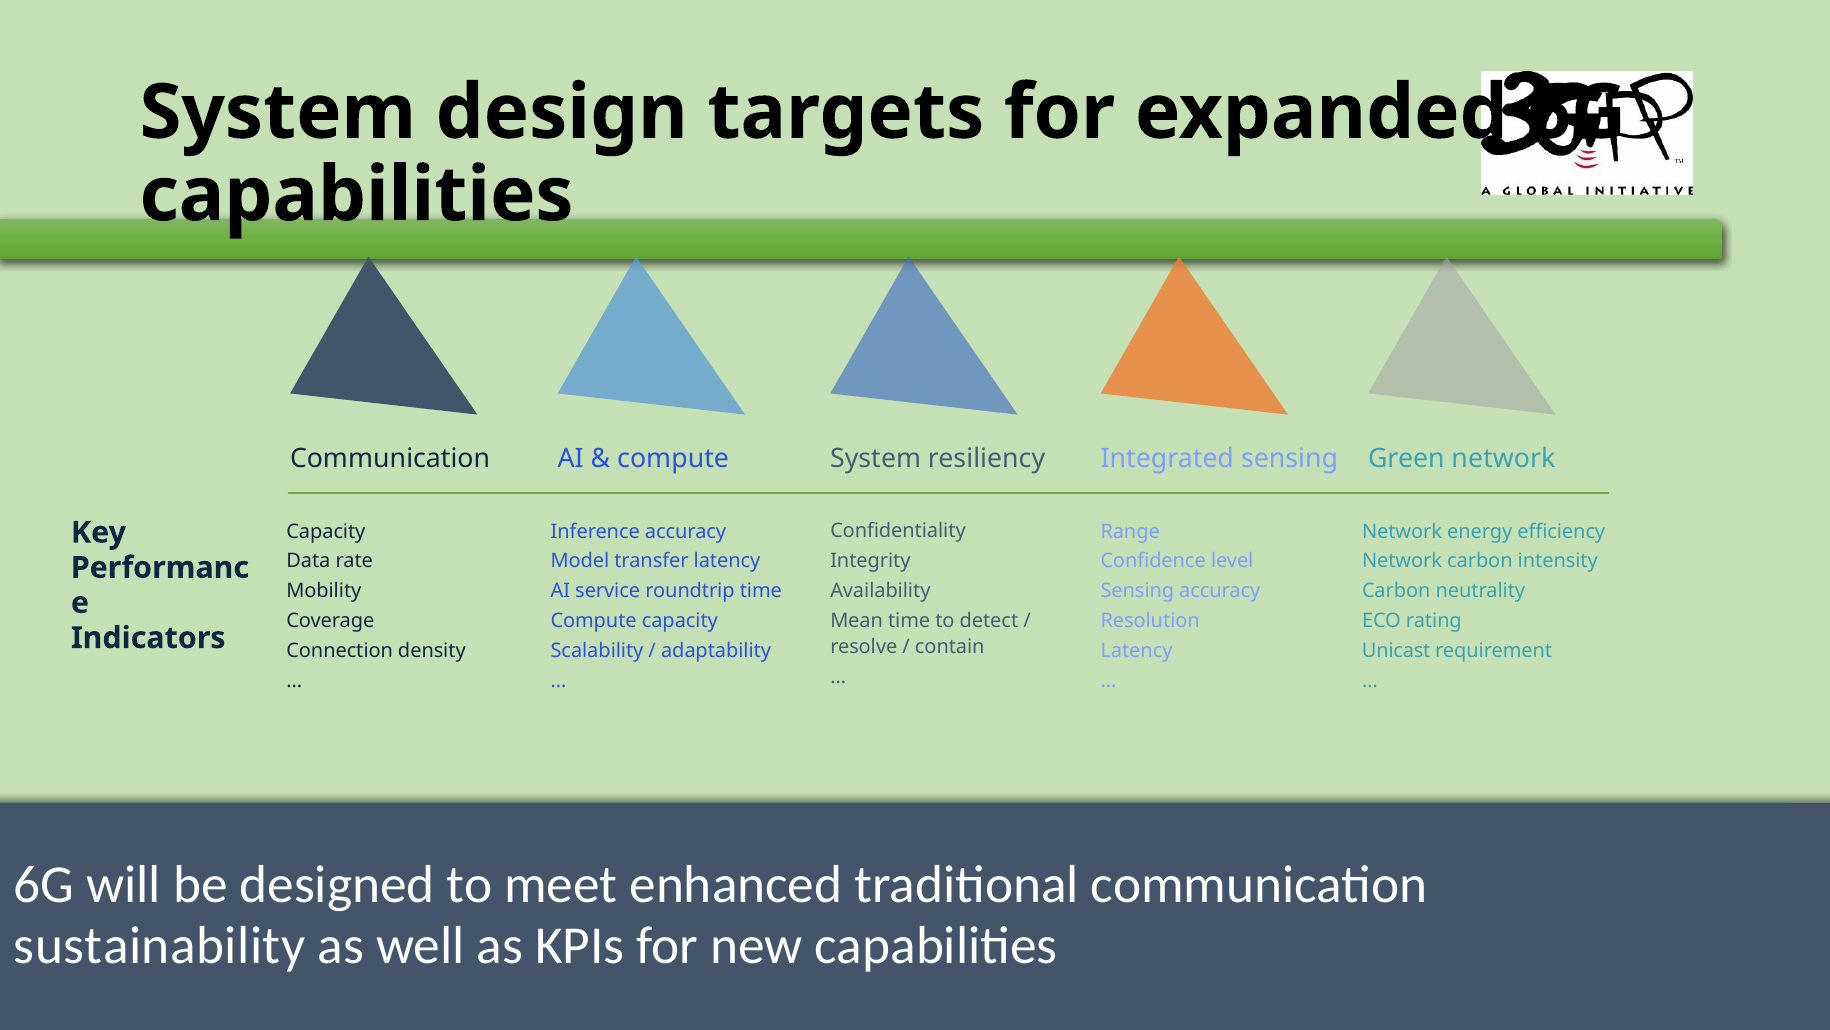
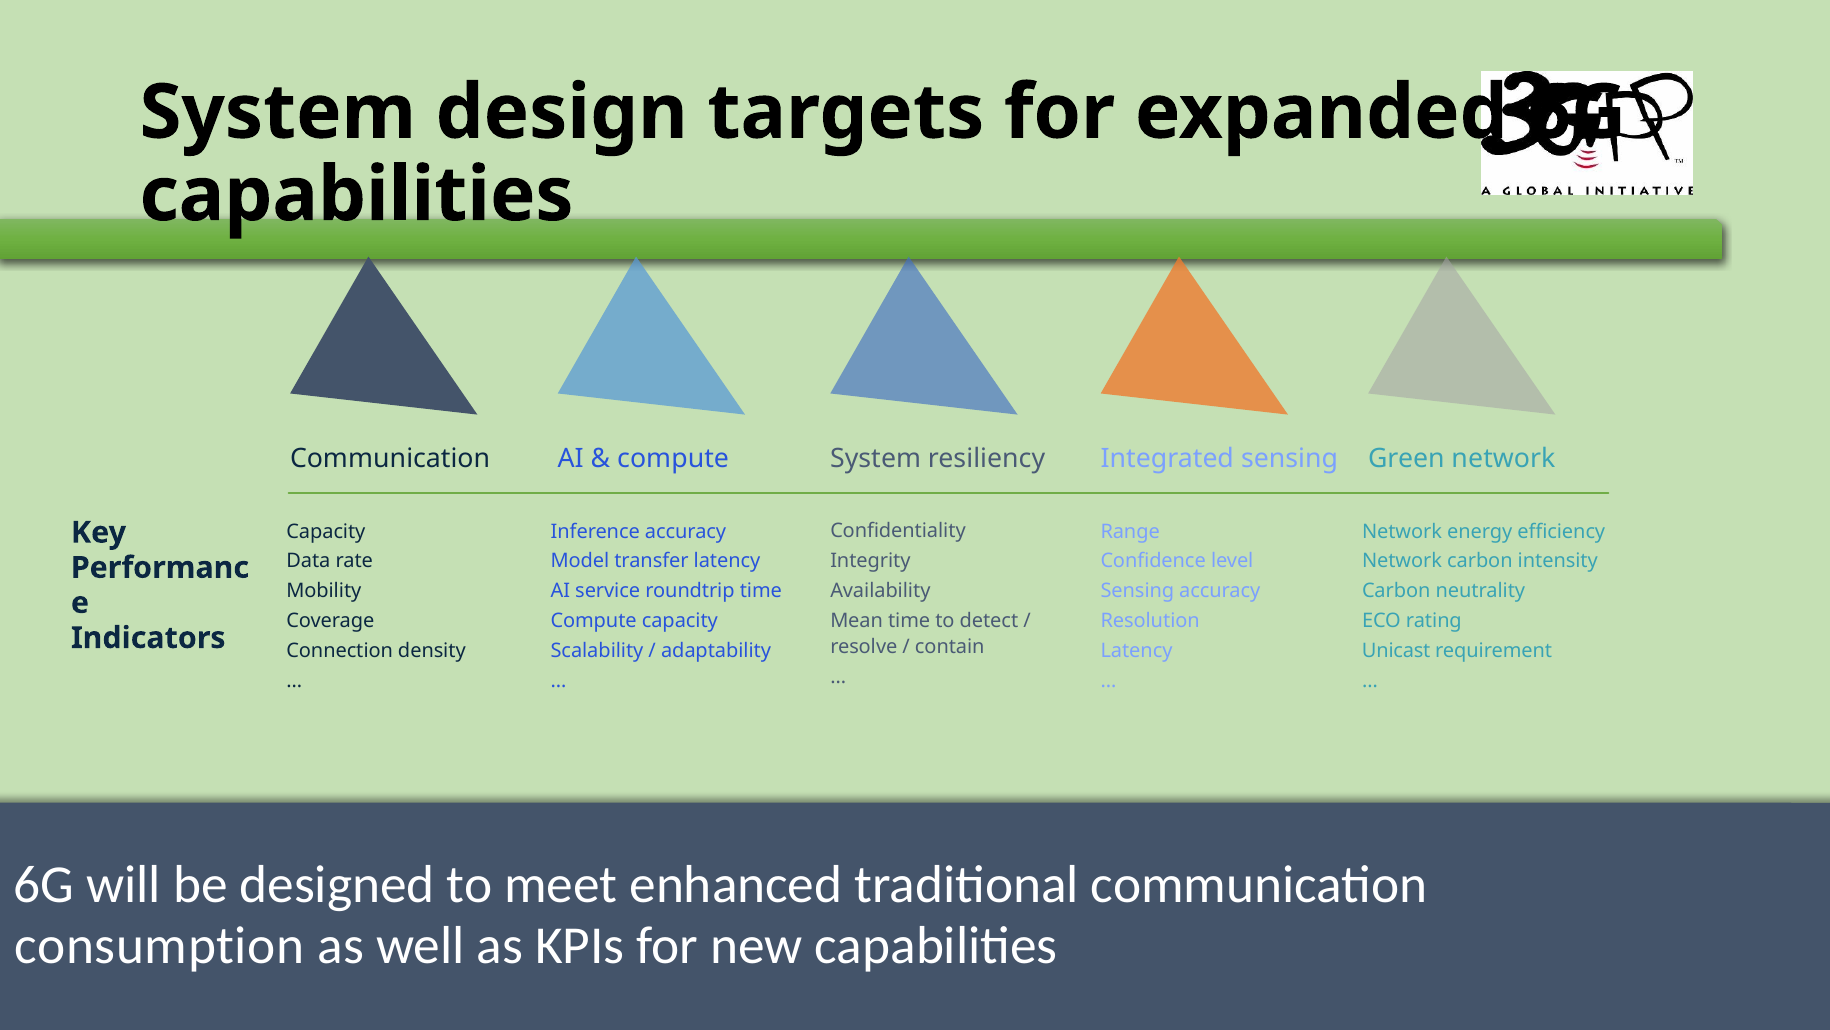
sustainability: sustainability -> consumption (159, 946)
